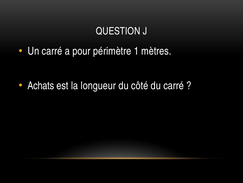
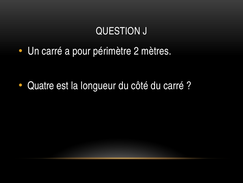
1: 1 -> 2 (136, 51)
Achats: Achats -> Quatre (41, 85)
